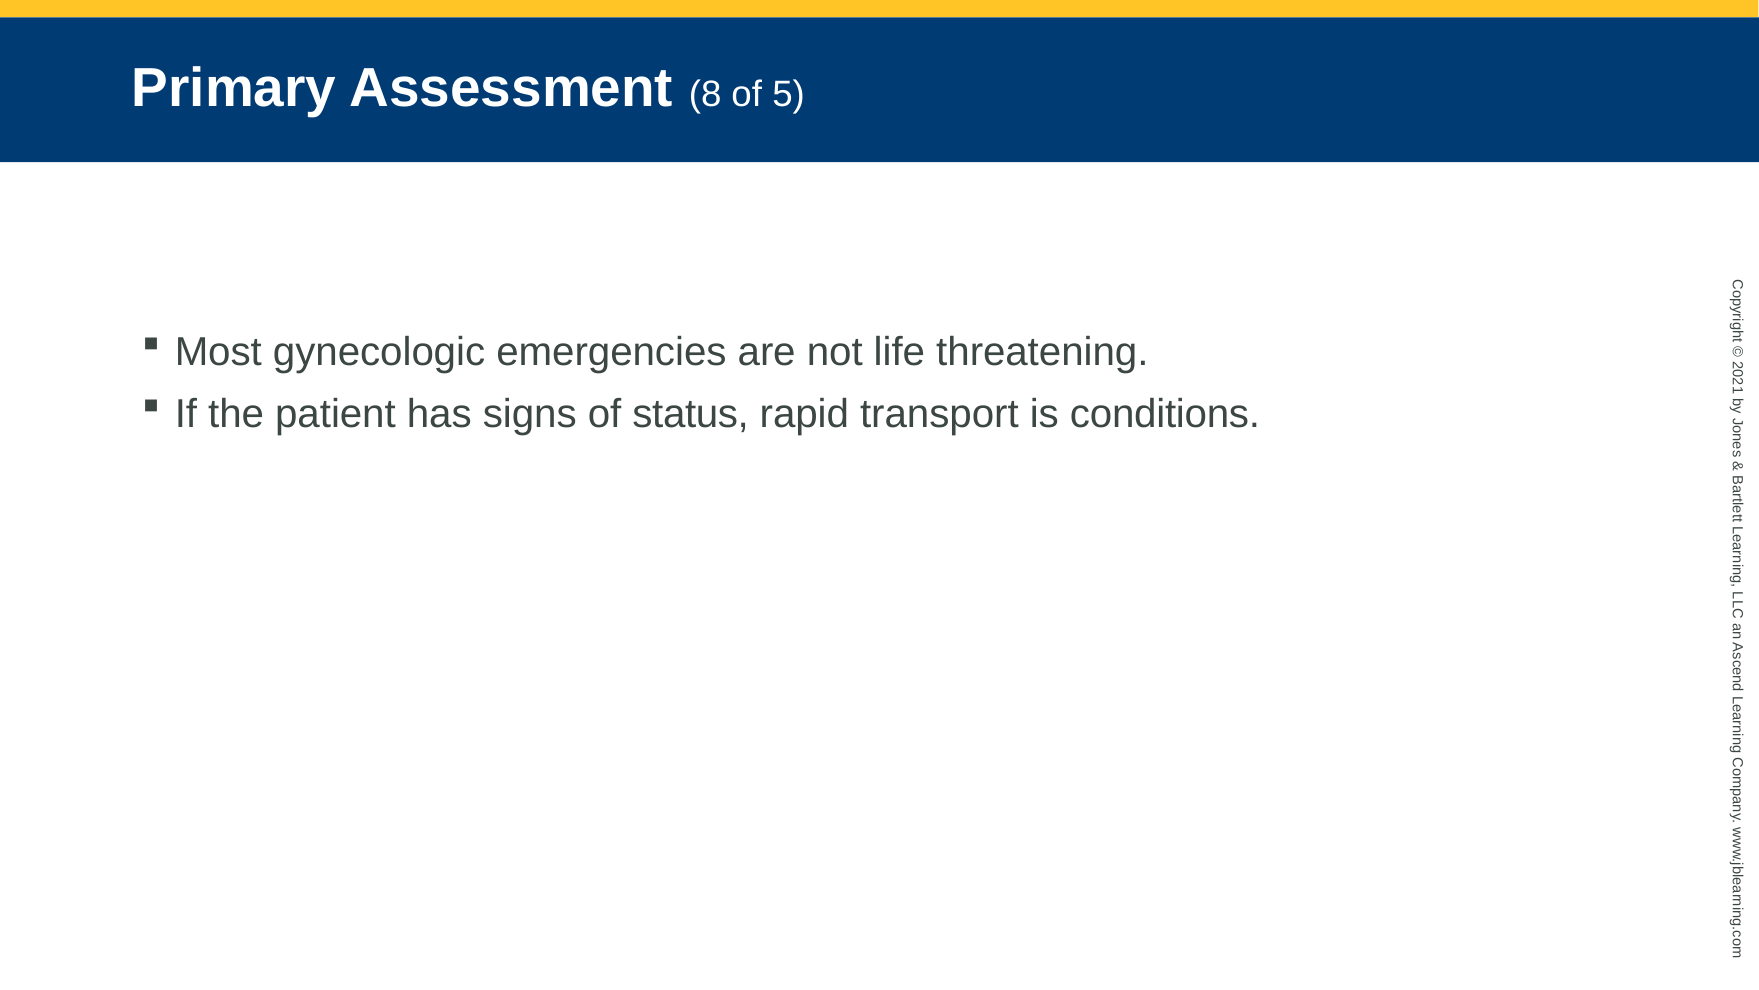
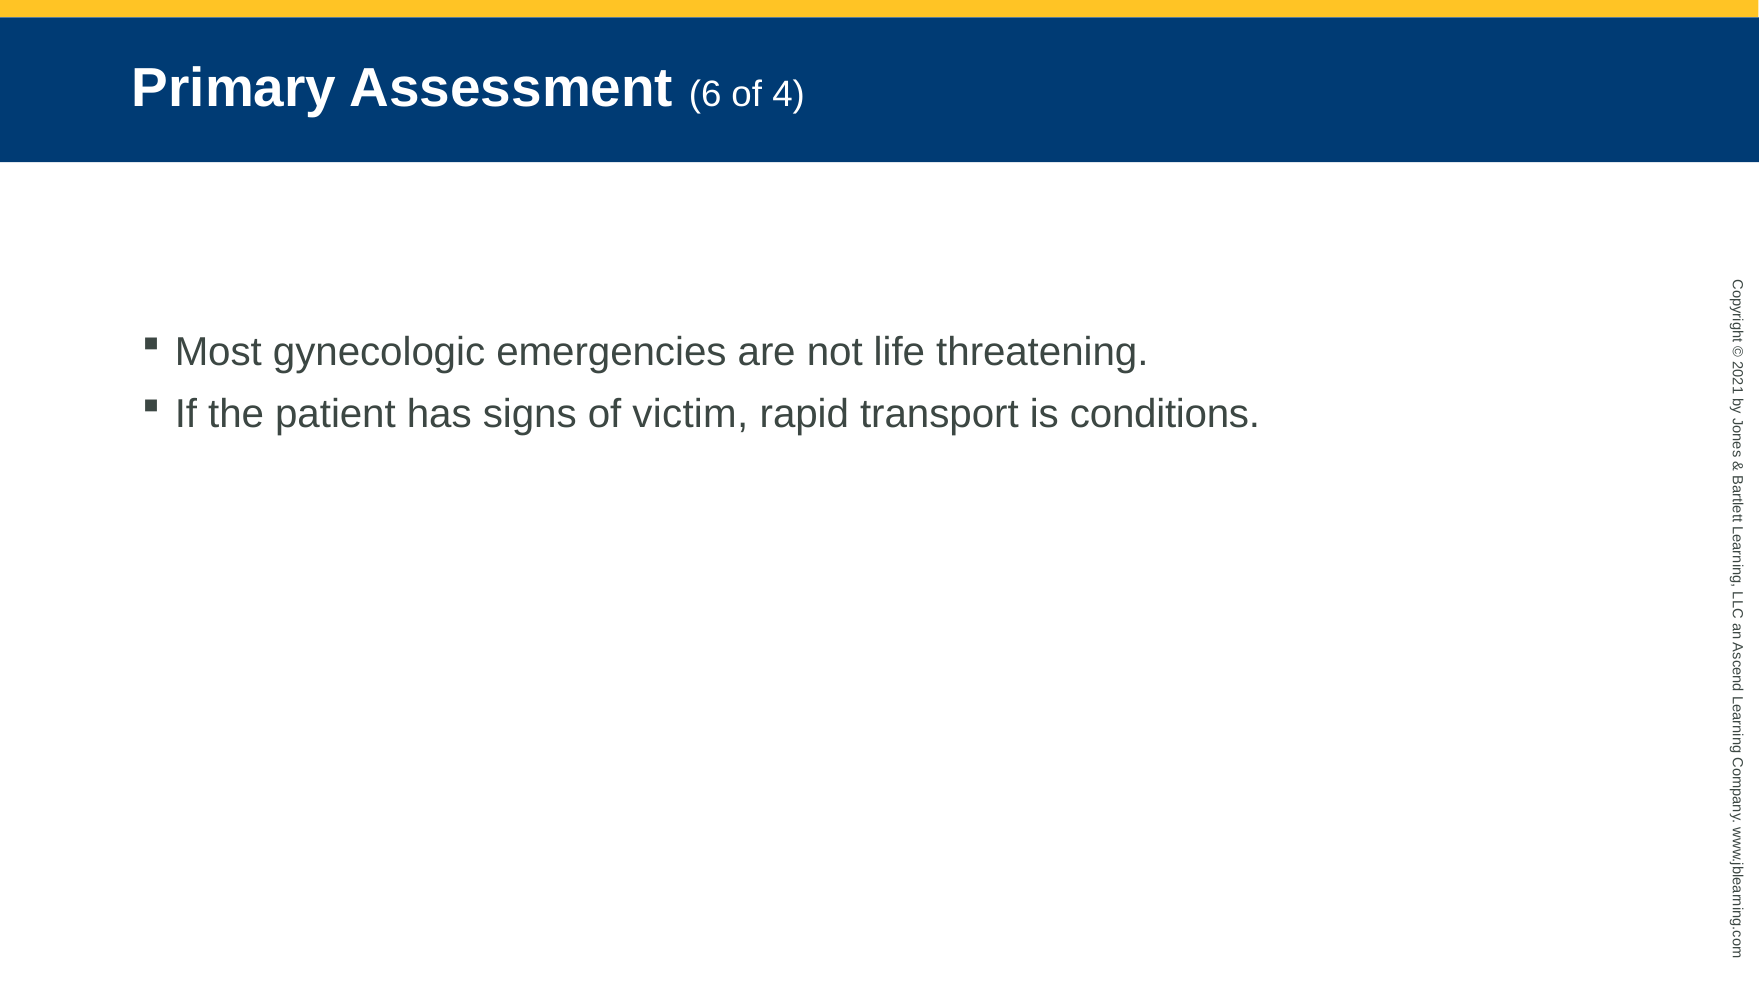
8: 8 -> 6 (705, 94)
5: 5 -> 4 (789, 94)
status: status -> victim (690, 414)
